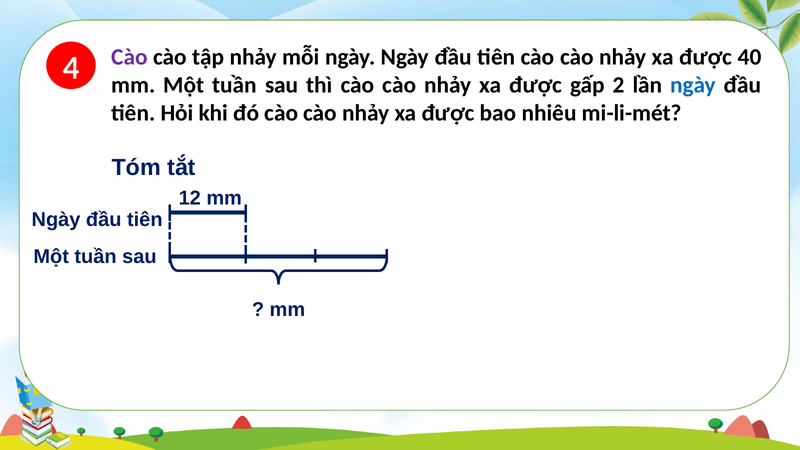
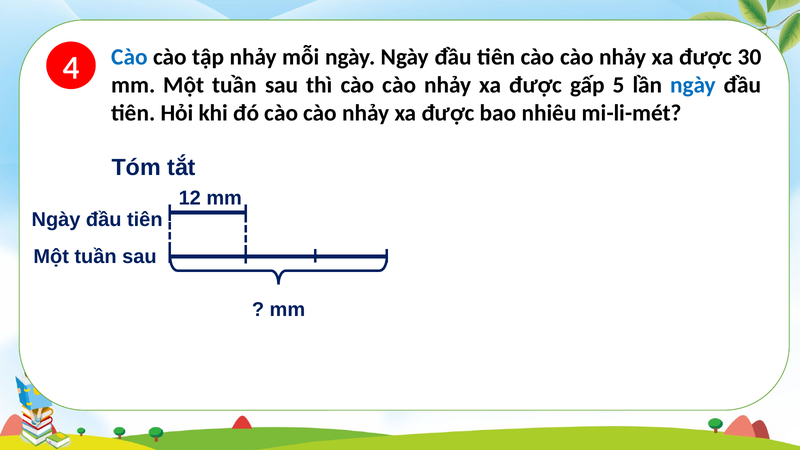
Cào colour: purple -> blue (129, 57)
40: 40 -> 30 (750, 57)
2: 2 -> 5 (619, 85)
